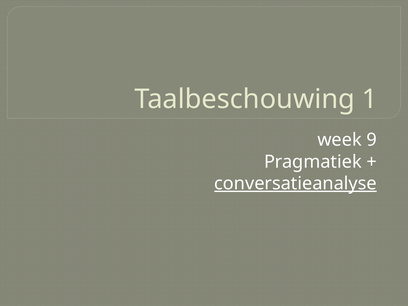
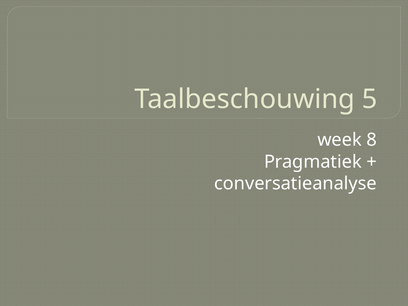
1: 1 -> 5 (370, 99)
9: 9 -> 8 (372, 140)
conversatieanalyse underline: present -> none (296, 183)
